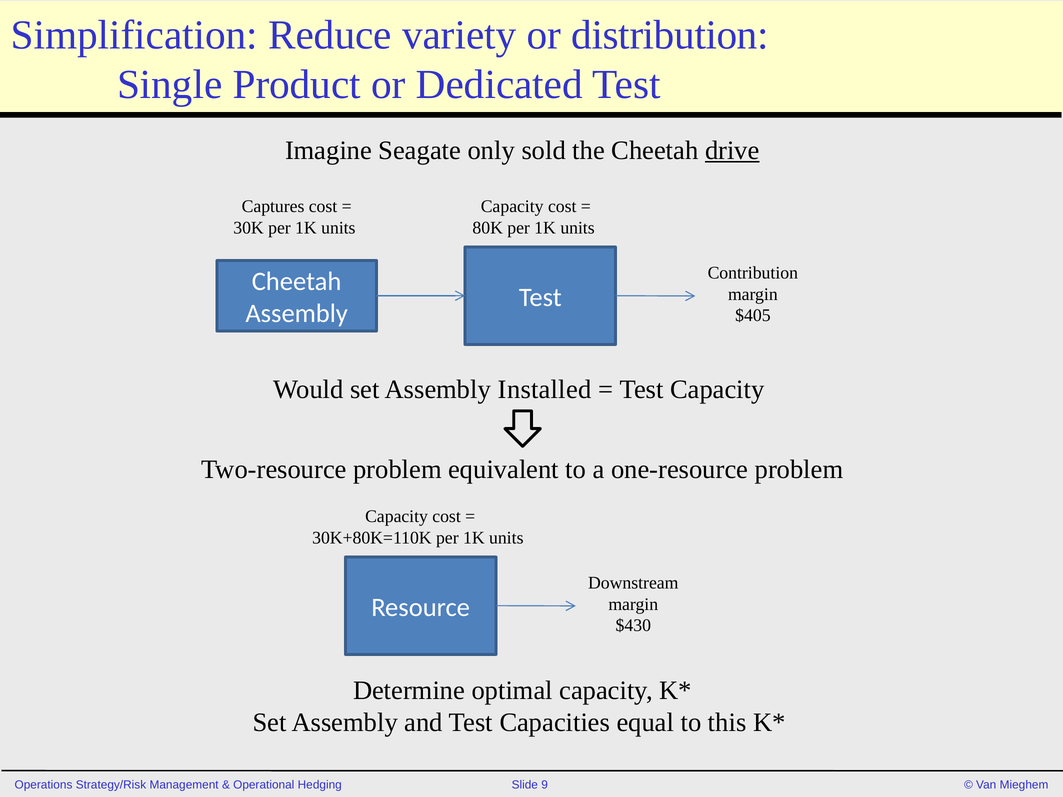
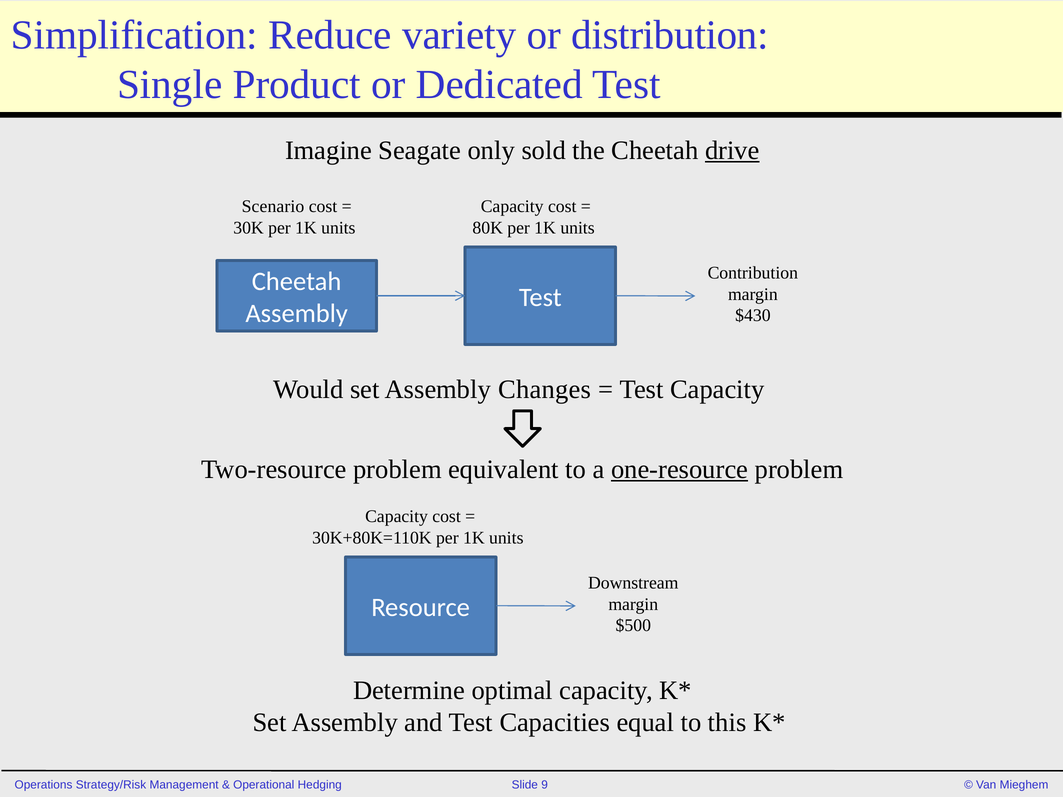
Captures: Captures -> Scenario (273, 207)
$405: $405 -> $430 (753, 316)
Installed: Installed -> Changes (545, 390)
one-resource underline: none -> present (680, 469)
$430: $430 -> $500 (633, 626)
